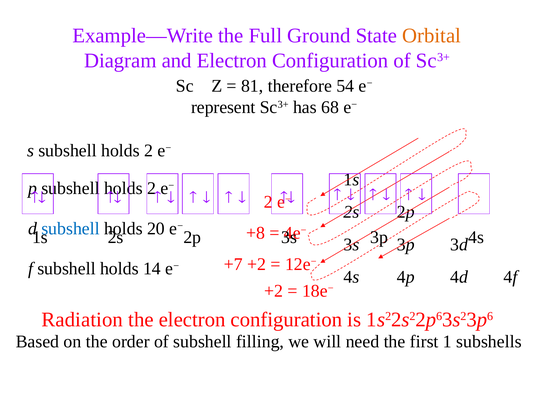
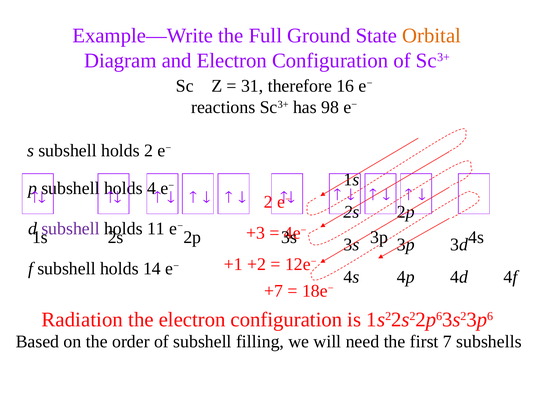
81: 81 -> 31 (252, 86)
54: 54 -> 16 (345, 86)
represent: represent -> reactions (223, 107)
68: 68 -> 98 (330, 107)
2: 2 -> 4 (152, 188)
subshell colour: blue -> purple (71, 228)
20: 20 -> 11 (156, 228)
+8: +8 -> +3 (255, 233)
+7: +7 -> +1 (233, 264)
+2: +2 -> +7 (274, 291)
1: 1 -> 7 (447, 341)
